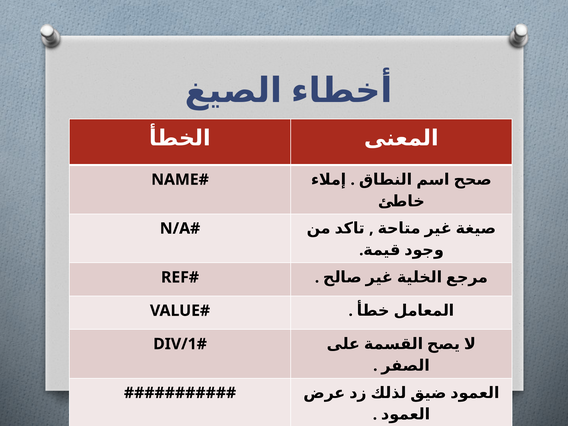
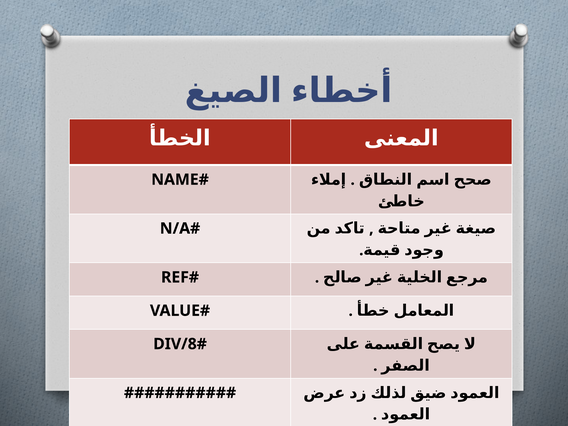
DIV/1: DIV/1 -> DIV/8 (175, 344)
